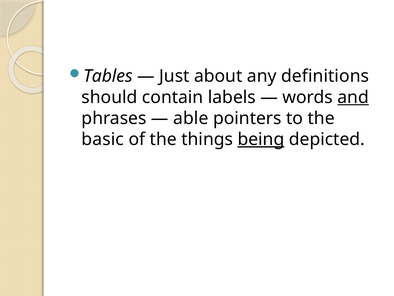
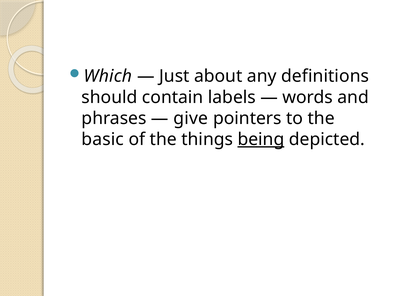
Tables: Tables -> Which (108, 76)
and underline: present -> none (353, 97)
able: able -> give (191, 118)
